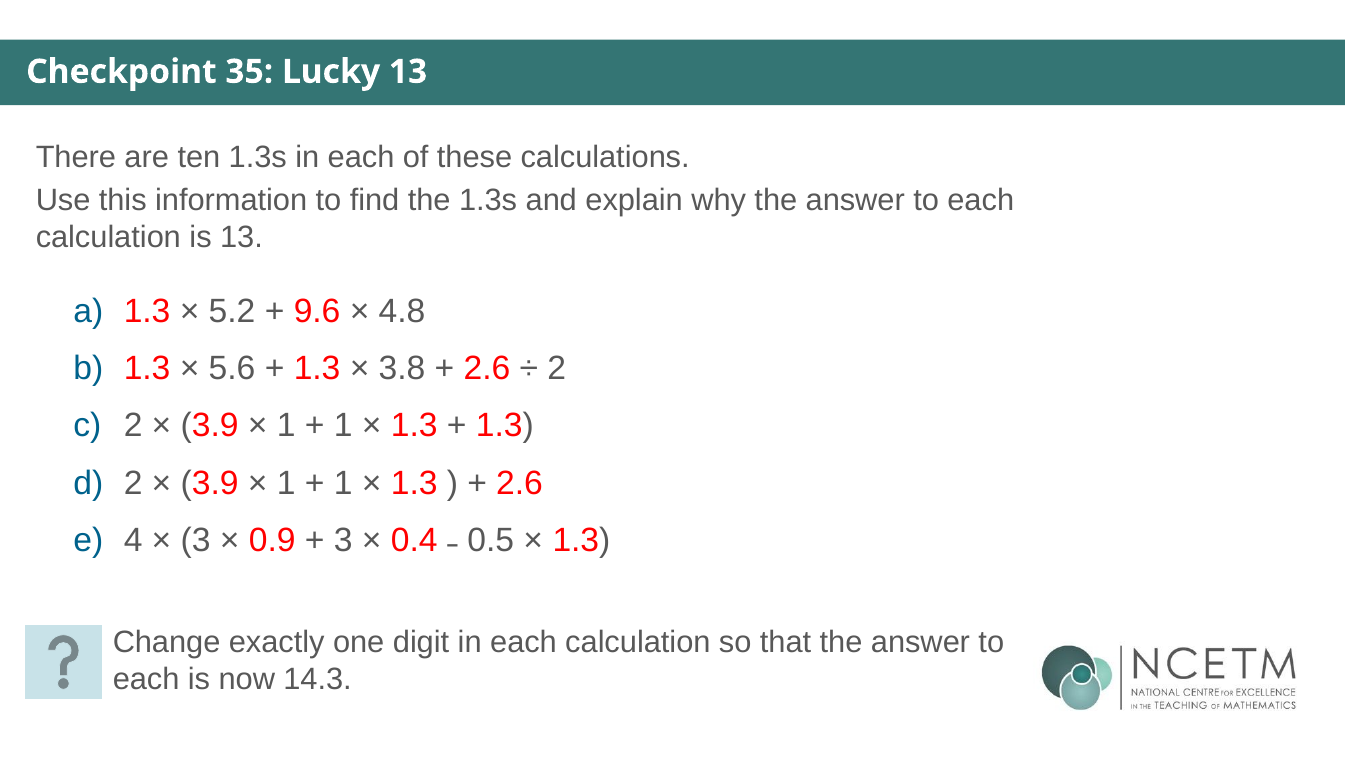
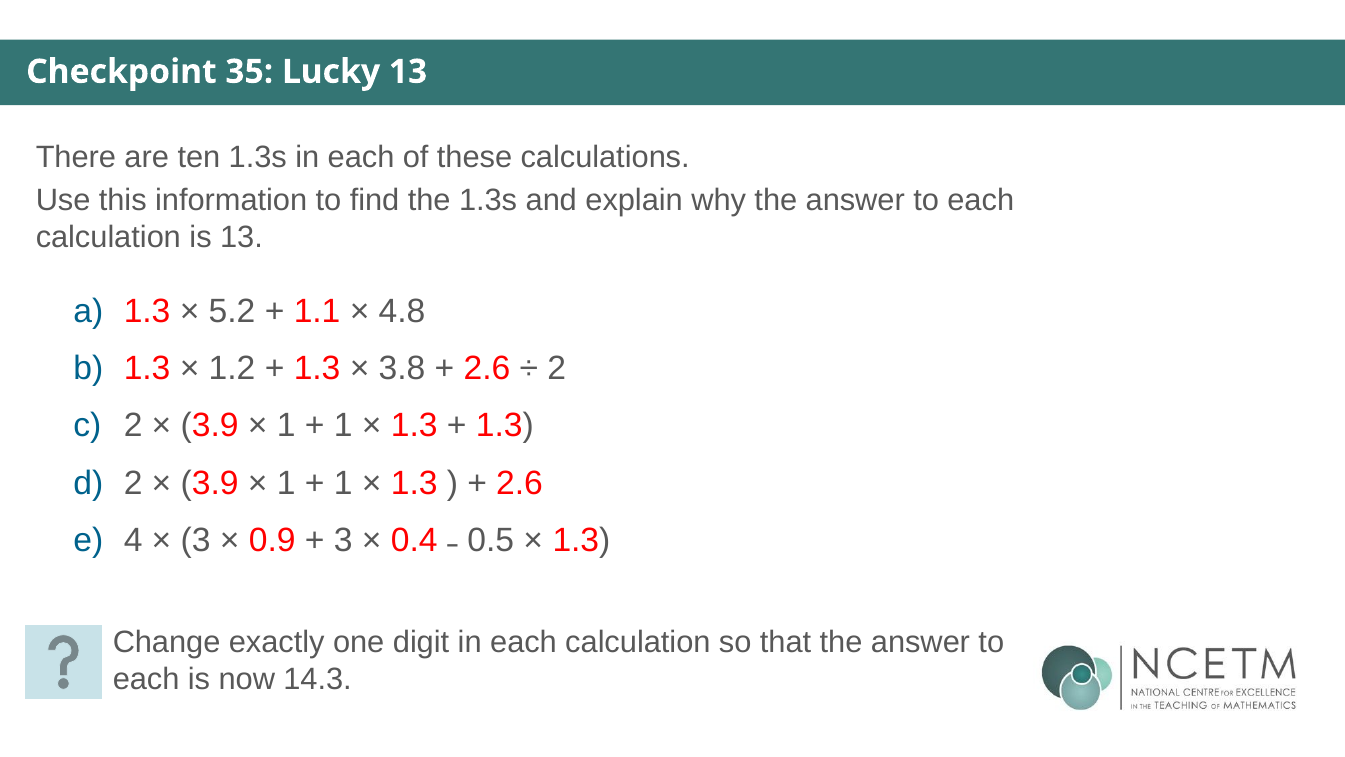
9.6: 9.6 -> 1.1 (317, 311)
5.6: 5.6 -> 1.2 (232, 368)
